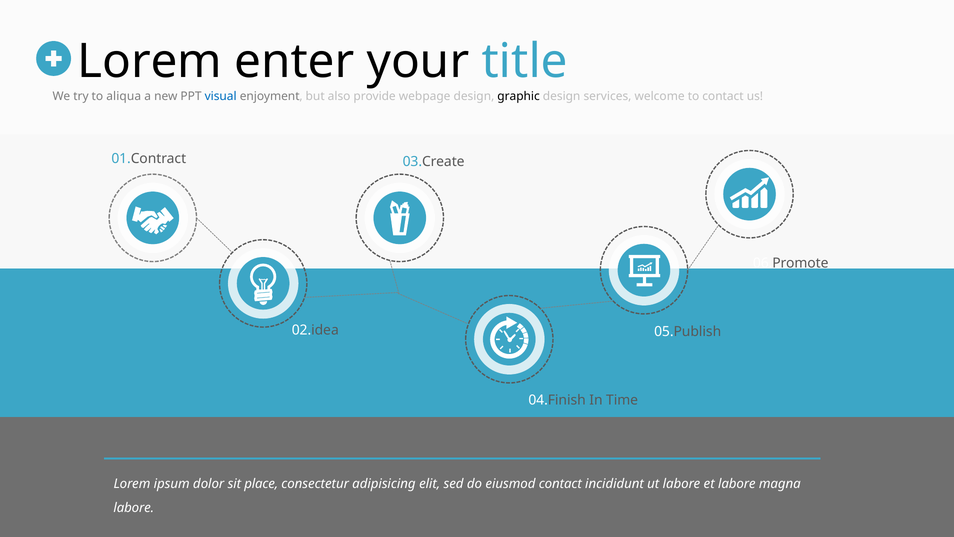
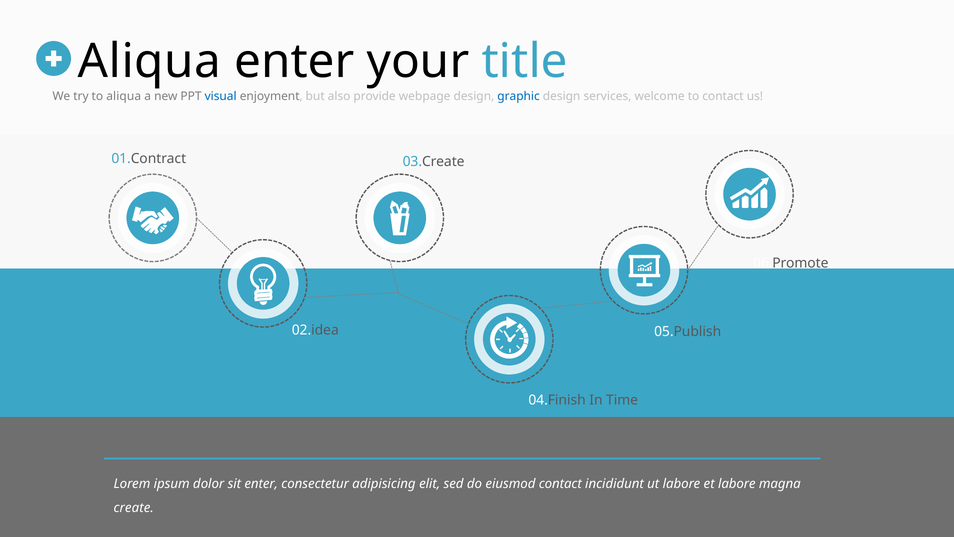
Lorem: Lorem -> Aliqua (149, 61)
graphic colour: black -> blue (519, 96)
sit place: place -> enter (261, 483)
labore: labore -> create (134, 507)
